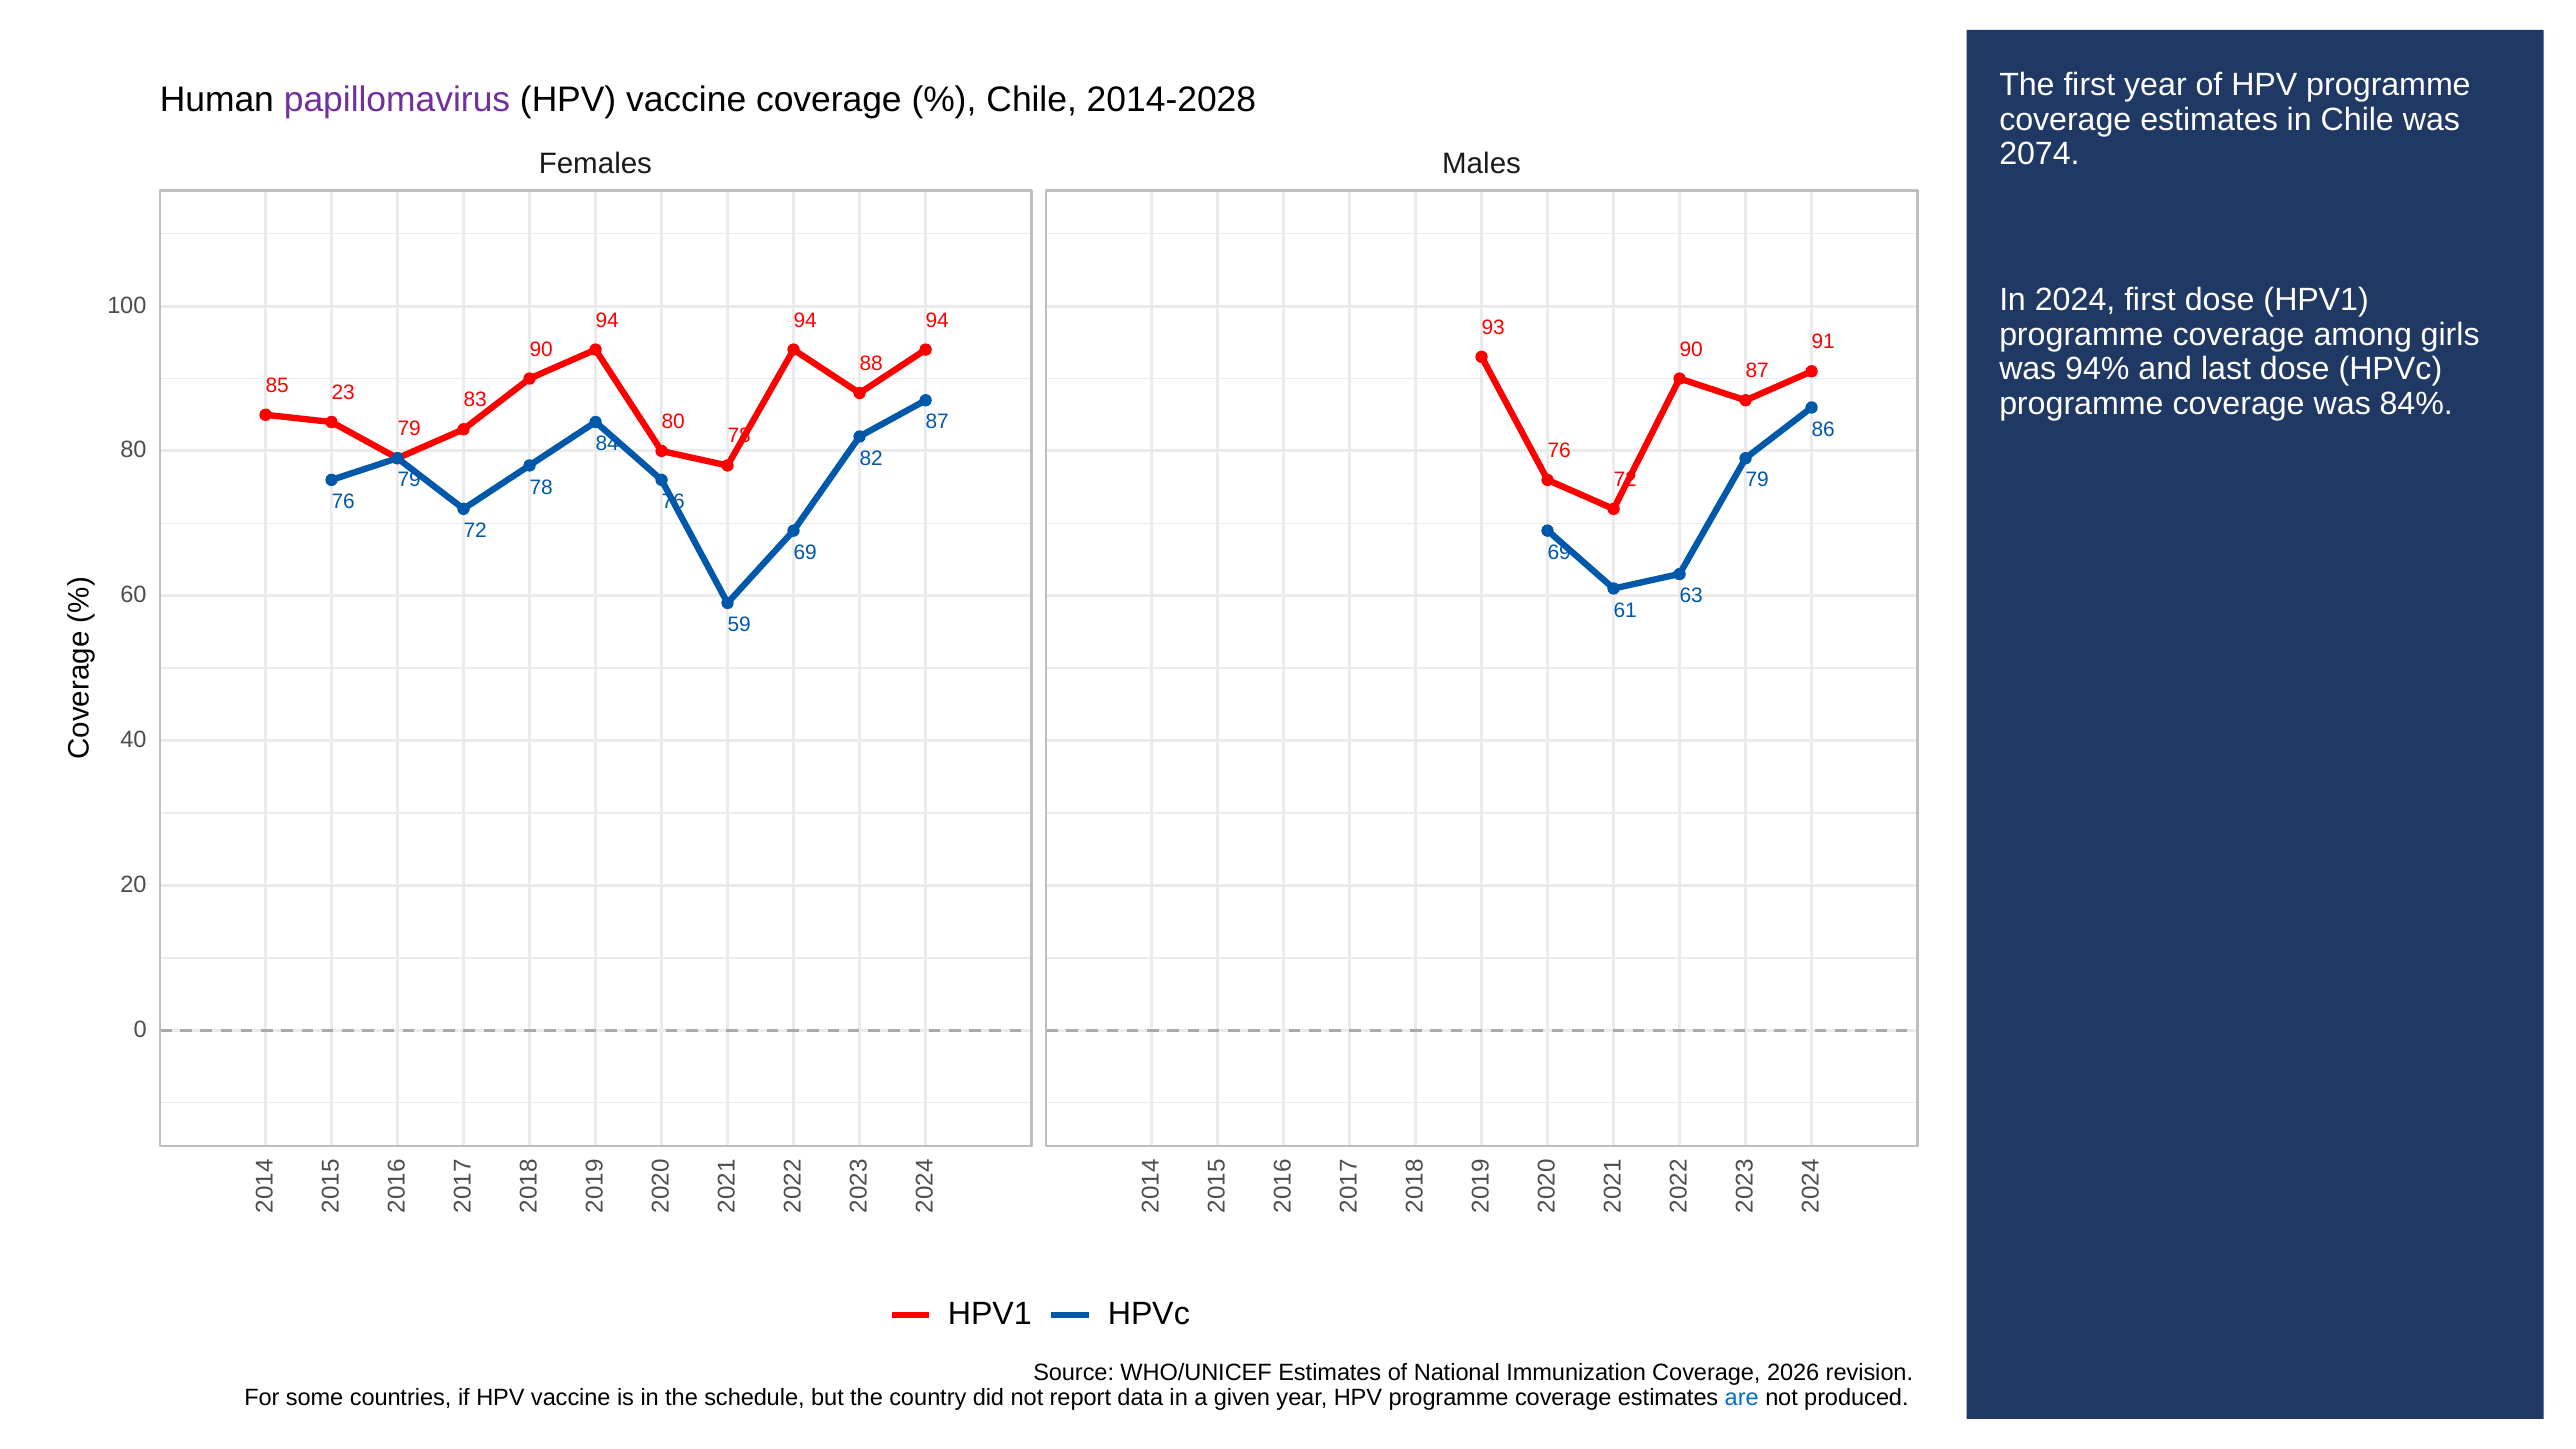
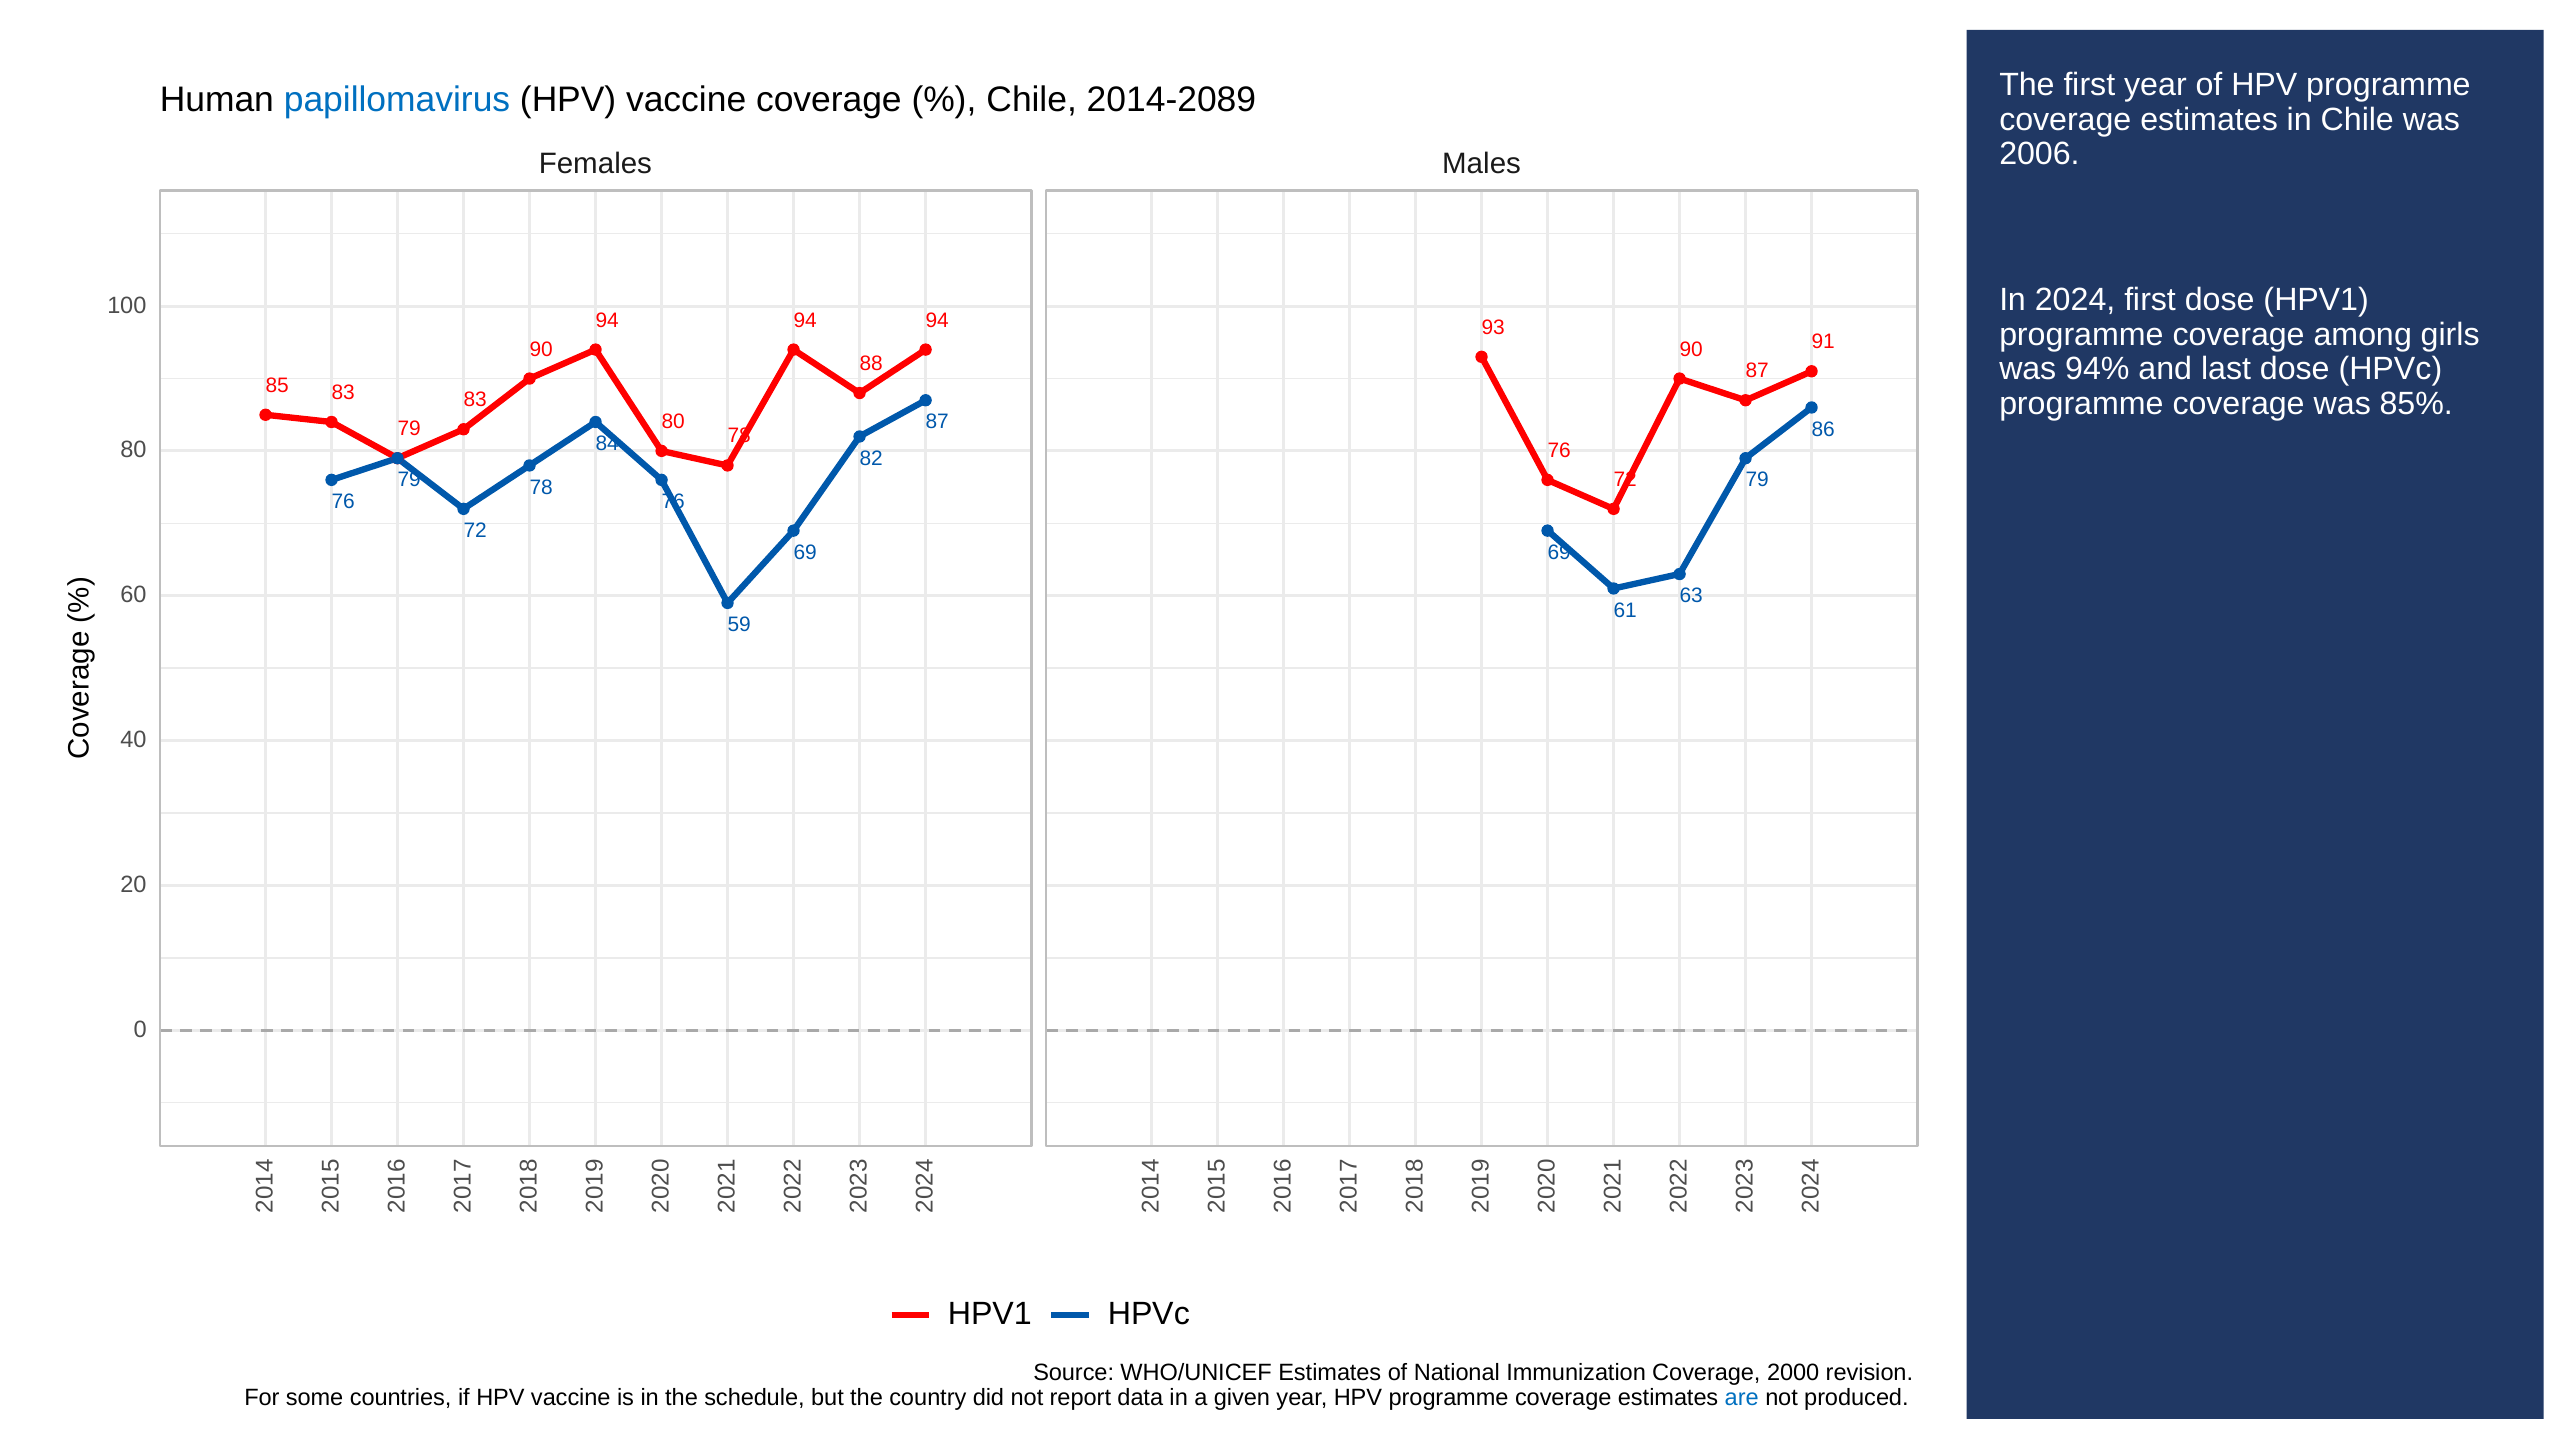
papillomavirus colour: purple -> blue (397, 100)
2014-2028: 2014-2028 -> 2014-2089 (1171, 100)
2074: 2074 -> 2006 (2039, 154)
85 23: 23 -> 83 (343, 393)
84%: 84% -> 85% (2416, 404)
2026: 2026 -> 2000 (1793, 1373)
